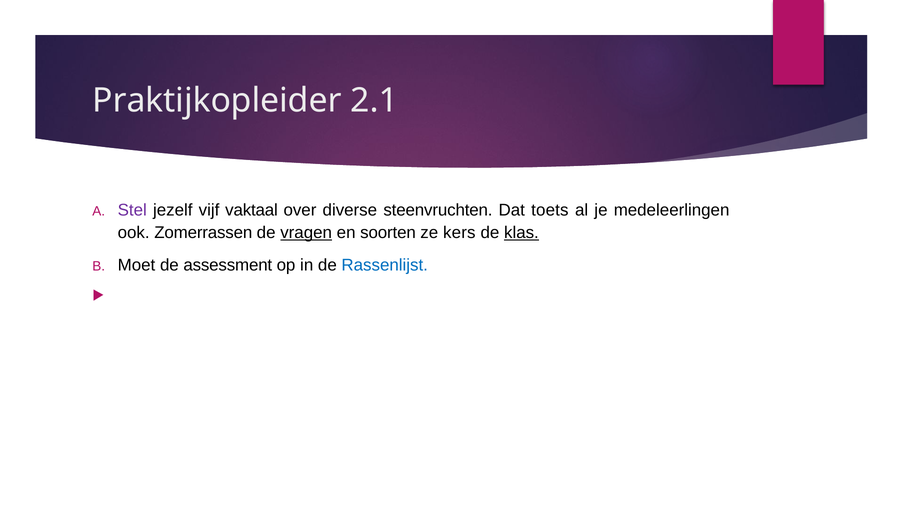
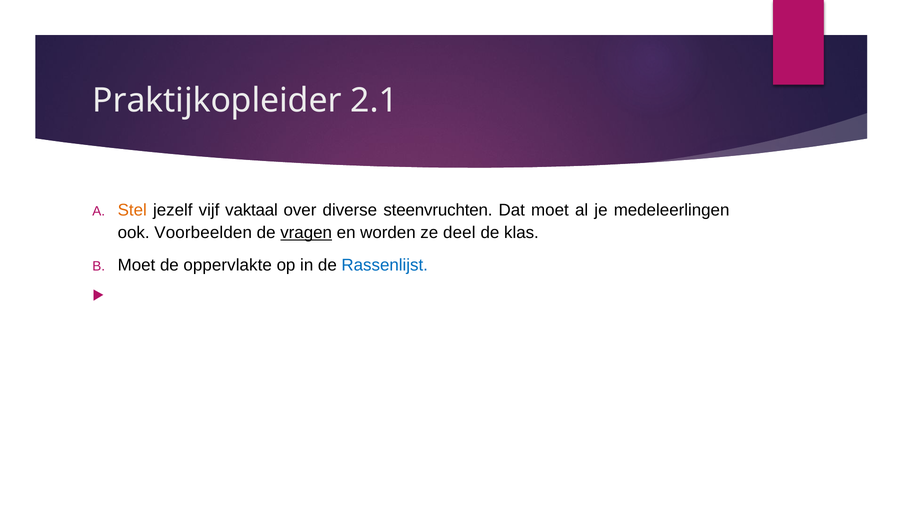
Stel colour: purple -> orange (132, 210)
Dat toets: toets -> moet (550, 210)
Zomerrassen: Zomerrassen -> Voorbeelden (203, 233)
soorten: soorten -> worden (388, 233)
kers: kers -> deel (459, 233)
klas underline: present -> none (521, 233)
assessment: assessment -> oppervlakte (228, 265)
